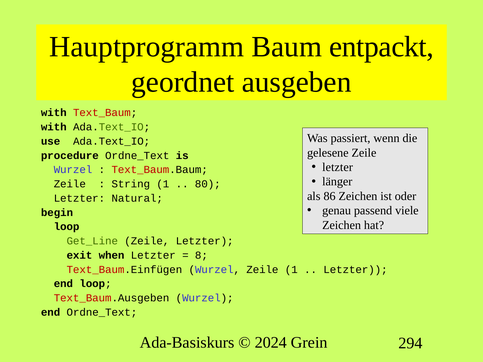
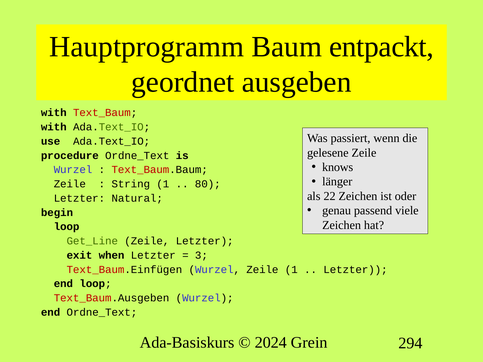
letzter: letzter -> knows (338, 167)
86: 86 -> 22 (330, 196)
8: 8 -> 3 (201, 255)
